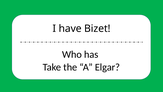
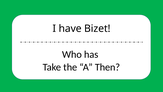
Elgar: Elgar -> Then (107, 67)
